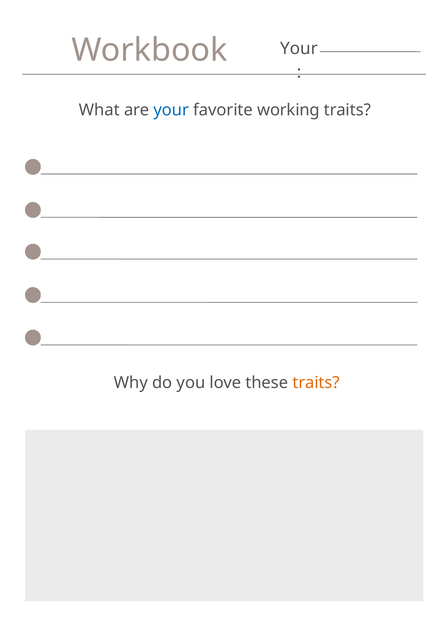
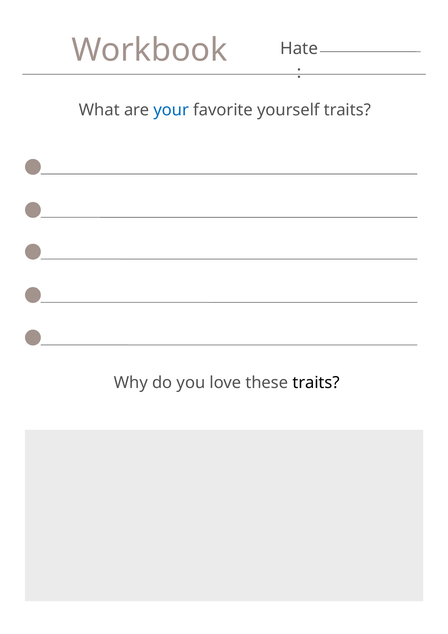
Your: Your -> Hate (299, 48)
working: working -> yourself (288, 110)
traits colour: orange -> black (316, 383)
